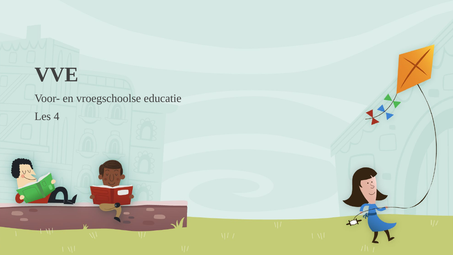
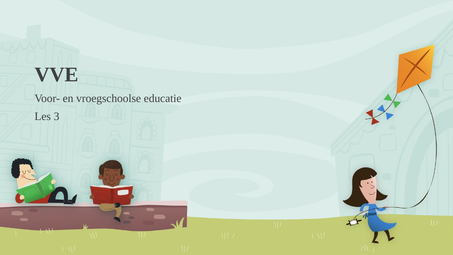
4: 4 -> 3 (57, 116)
